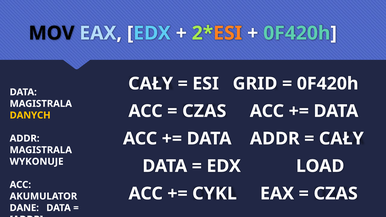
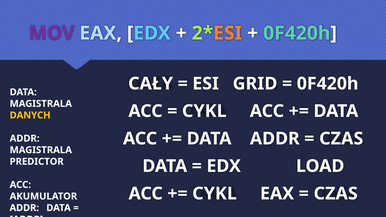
MOV colour: black -> purple (51, 33)
CZAS: CZAS -> CYKL (204, 111)
CAŁY: CAŁY -> CZAS (341, 139)
WYKONUJE: WYKONUJE -> PREDICTOR (37, 162)
DANE: DANE -> ADDR (24, 208)
